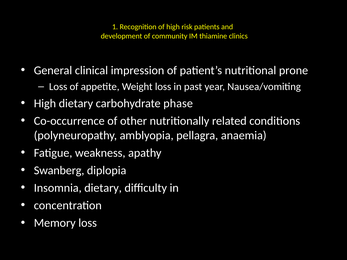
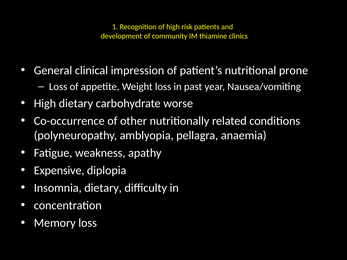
phase: phase -> worse (178, 103)
Swanberg: Swanberg -> Expensive (59, 171)
